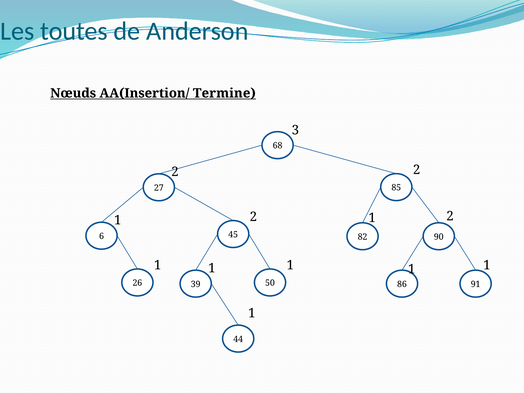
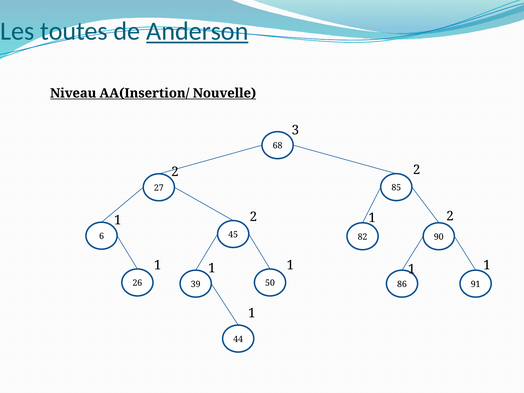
Anderson underline: none -> present (197, 31)
Nœuds: Nœuds -> Niveau (73, 93)
Termine: Termine -> Nouvelle (224, 93)
